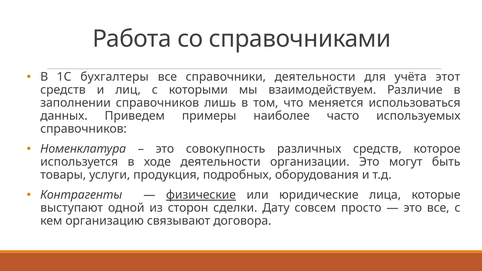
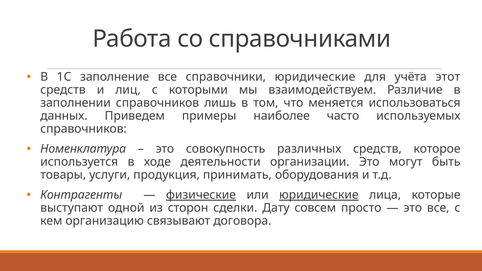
бухгалтеры: бухгалтеры -> заполнение (115, 77)
справочники деятельности: деятельности -> юридические (315, 77)
подробных: подробных -> принимать (237, 175)
юридические underline: none -> present (319, 195)
